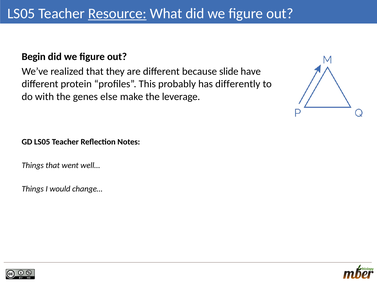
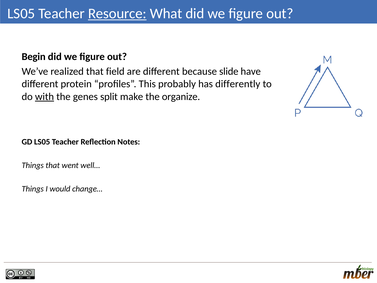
they: they -> field (115, 71)
with underline: none -> present (45, 97)
else: else -> split (109, 97)
leverage: leverage -> organize (181, 97)
